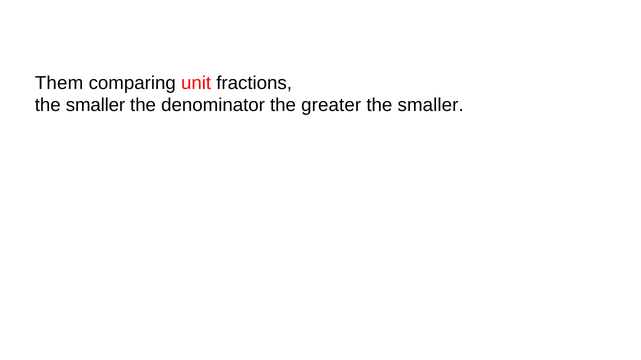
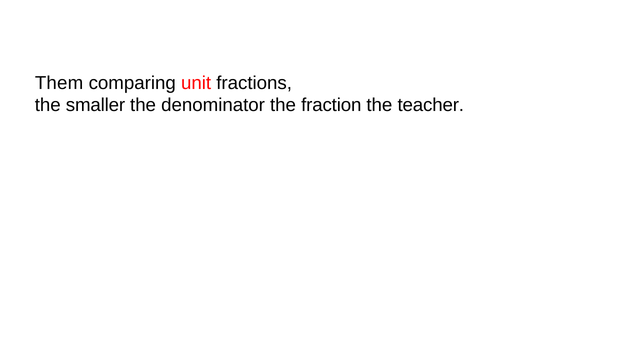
greater: greater -> fraction (331, 105)
smaller: smaller -> teacher (431, 105)
